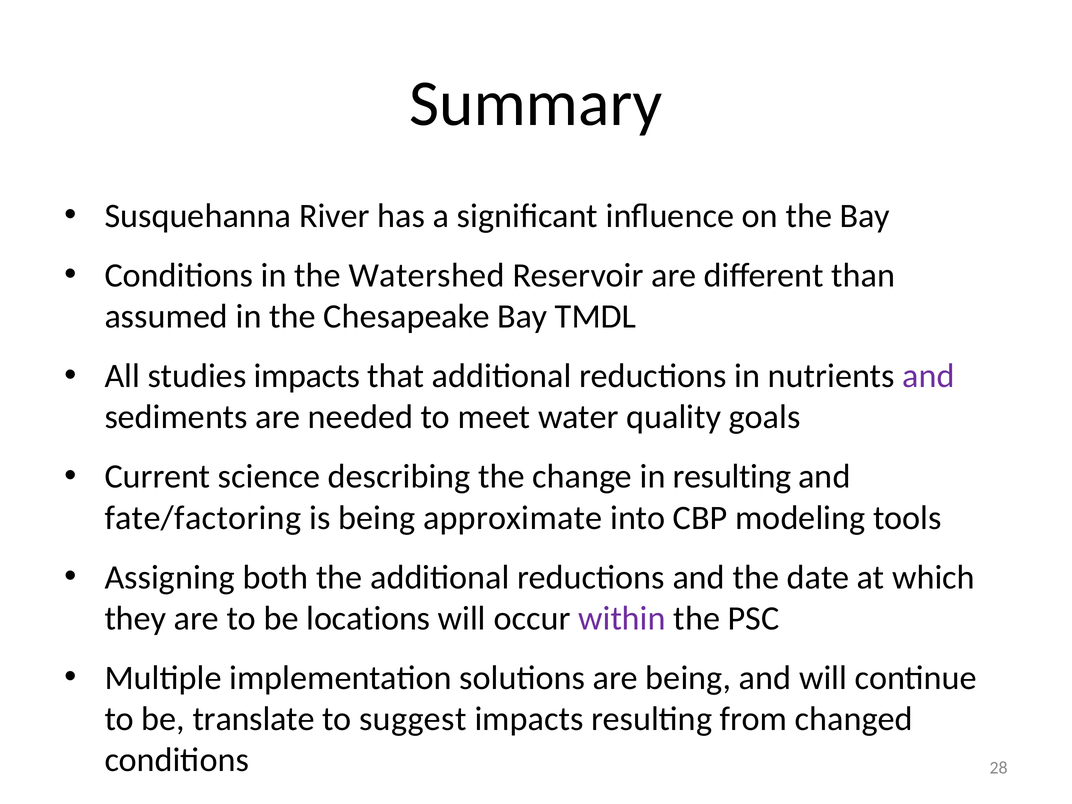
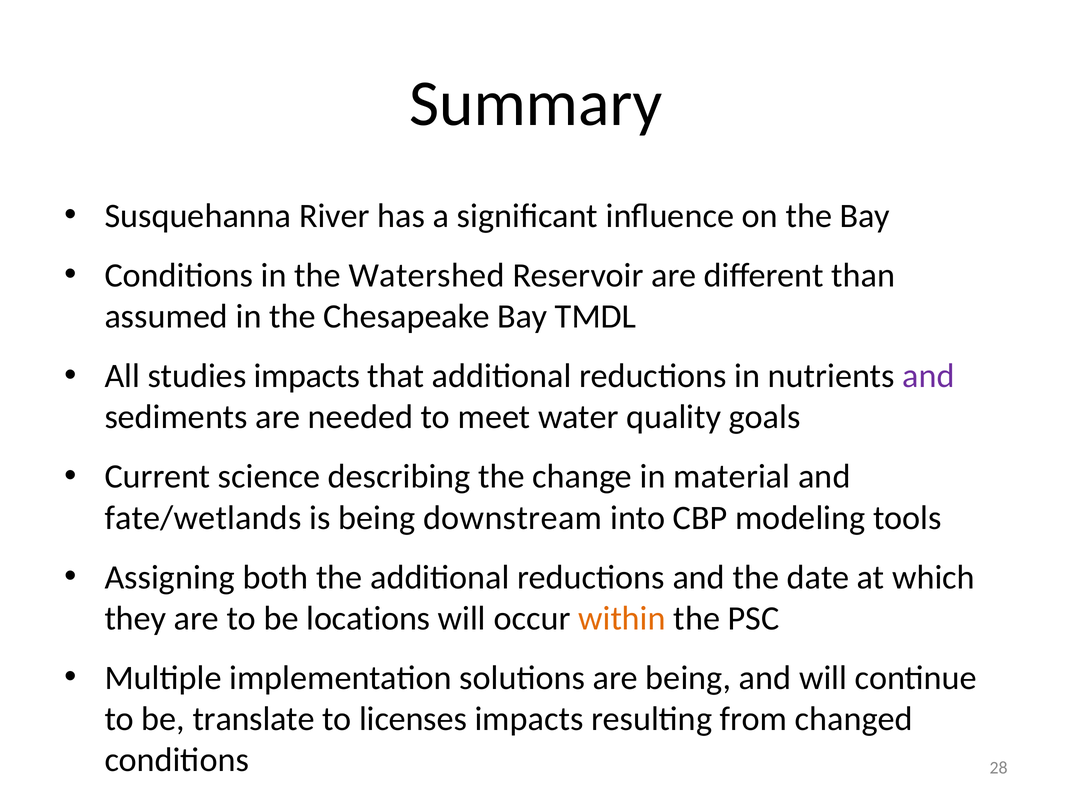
in resulting: resulting -> material (732, 477)
fate/factoring: fate/factoring -> fate/wetlands (203, 518)
approximate: approximate -> downstream (513, 518)
within colour: purple -> orange (622, 618)
suggest: suggest -> licenses (413, 719)
